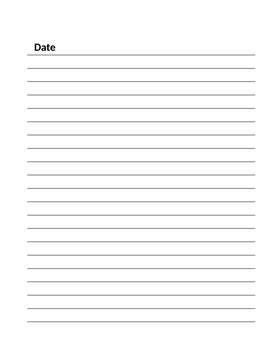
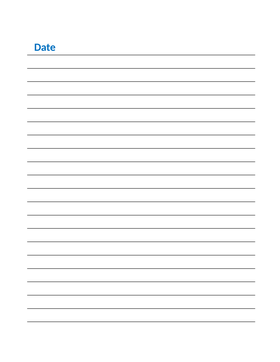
Date colour: black -> blue (45, 47)
